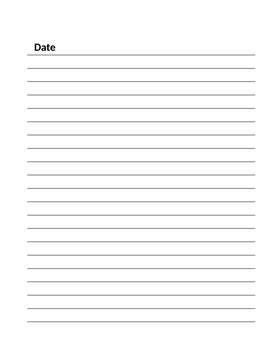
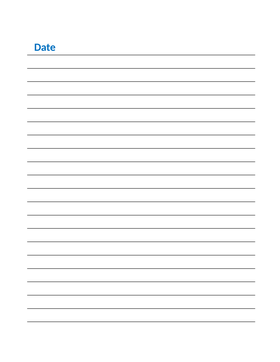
Date colour: black -> blue (45, 47)
